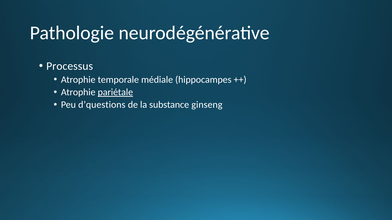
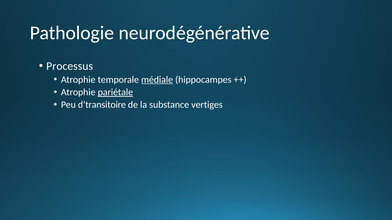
médiale underline: none -> present (157, 80)
d’questions: d’questions -> d’transitoire (102, 105)
ginseng: ginseng -> vertiges (207, 105)
